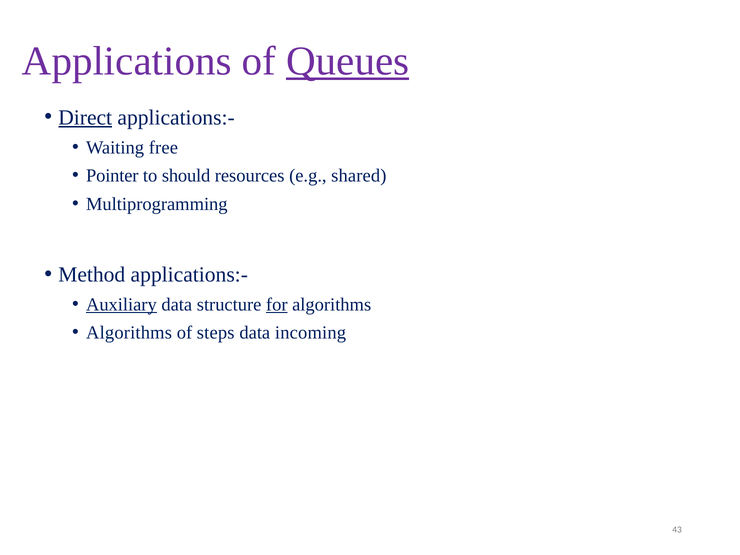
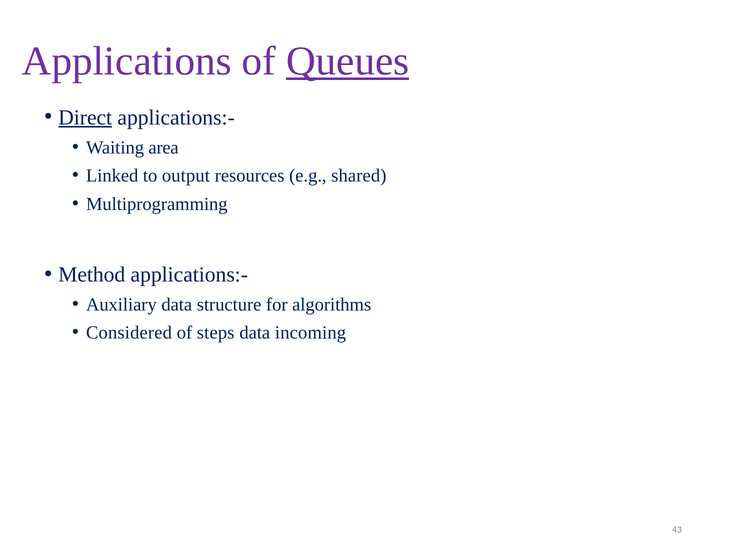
free: free -> area (164, 147)
Pointer: Pointer -> Linked (112, 176)
should: should -> output (186, 176)
Auxiliary underline: present -> none (121, 305)
for underline: present -> none (277, 305)
Algorithms: Algorithms -> Considered (129, 333)
